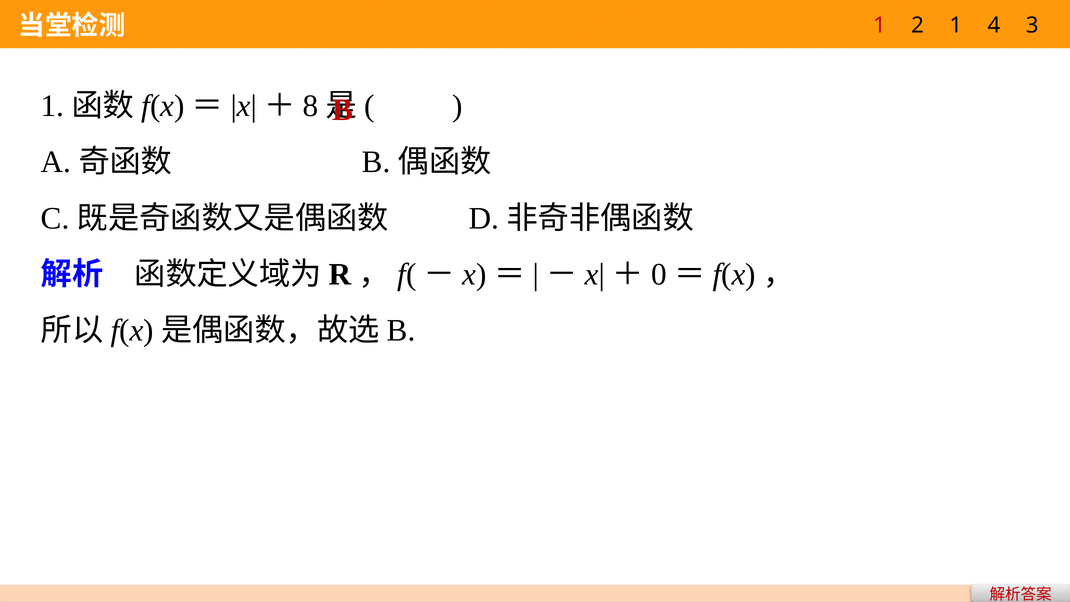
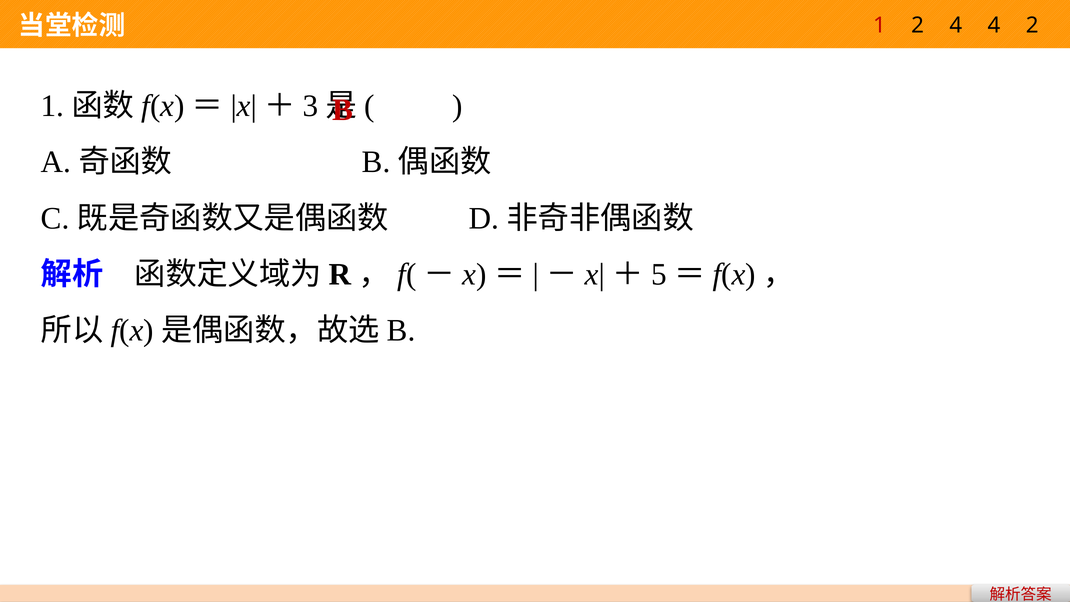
2 1: 1 -> 4 (956, 25)
4 3: 3 -> 2 (1032, 25)
8: 8 -> 3 (311, 106)
0: 0 -> 5 (659, 274)
